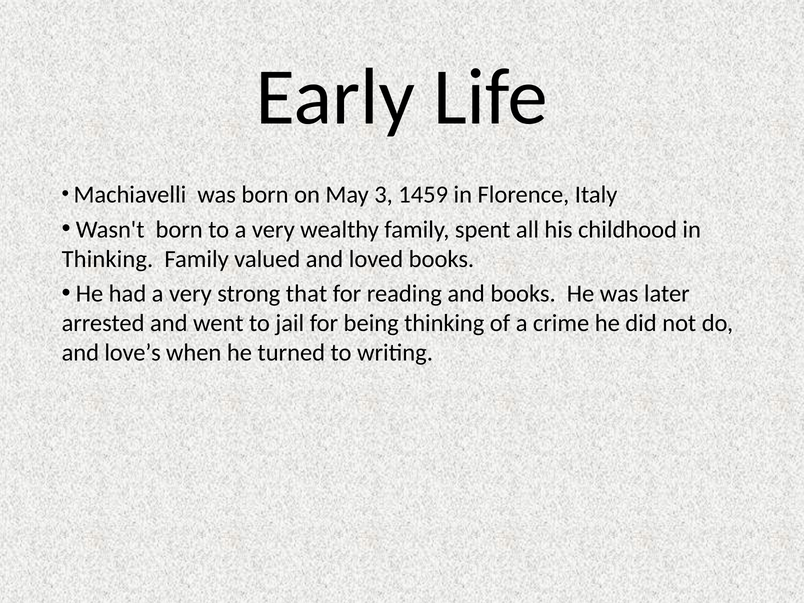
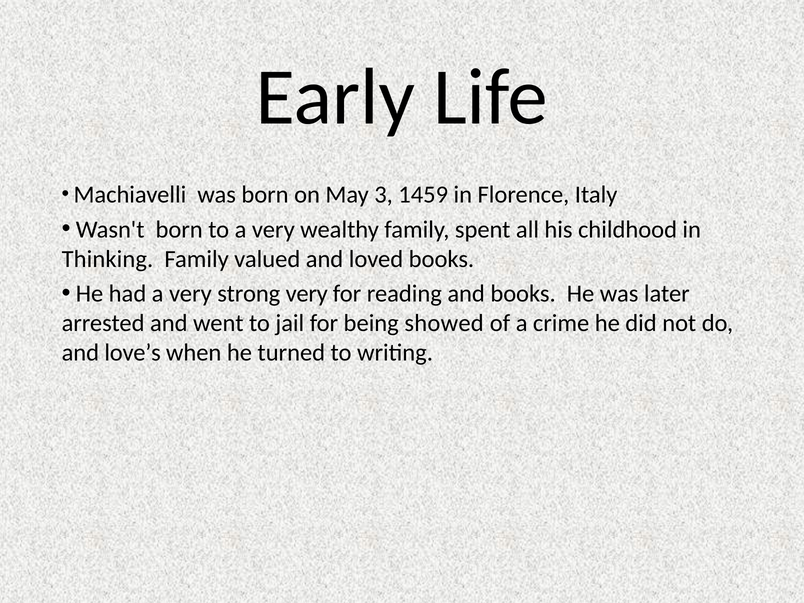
strong that: that -> very (307, 294)
being thinking: thinking -> showed (444, 323)
